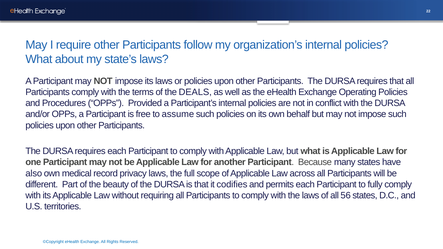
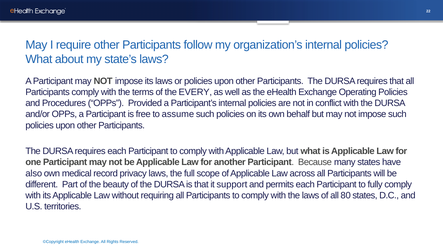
DEALS: DEALS -> EVERY (195, 92)
codifies: codifies -> support (232, 185)
56: 56 -> 80 (346, 196)
